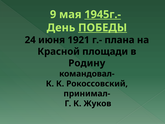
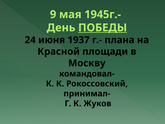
1945г.- underline: present -> none (103, 14)
1921: 1921 -> 1937 (79, 40)
Родину: Родину -> Москву (87, 63)
